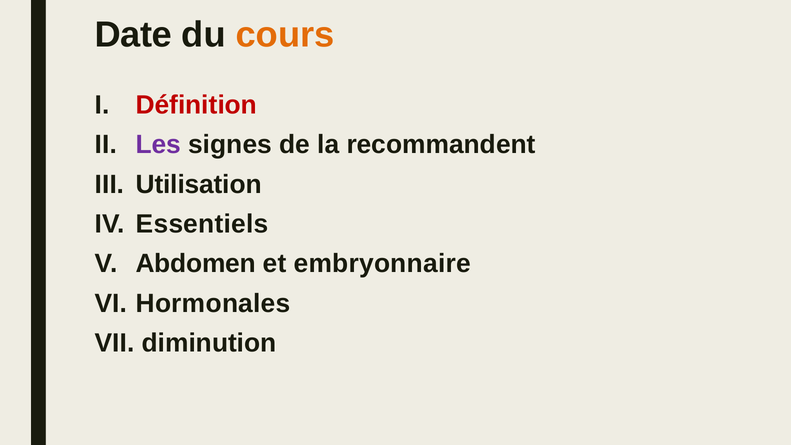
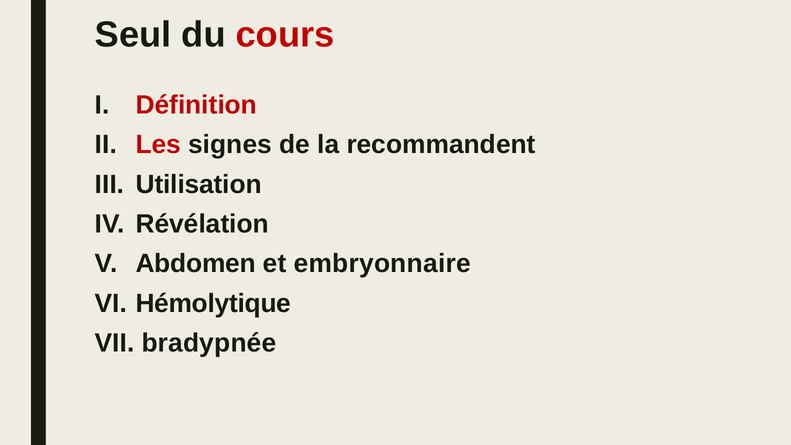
Date: Date -> Seul (133, 35)
cours colour: orange -> red (285, 35)
Les colour: purple -> red (158, 145)
Essentiels: Essentiels -> Révélation (202, 224)
Hormonales: Hormonales -> Hémolytique (213, 303)
diminution: diminution -> bradypnée (209, 343)
